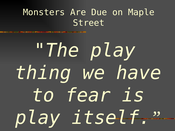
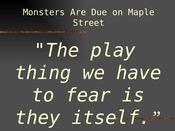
play: play -> they (38, 118)
